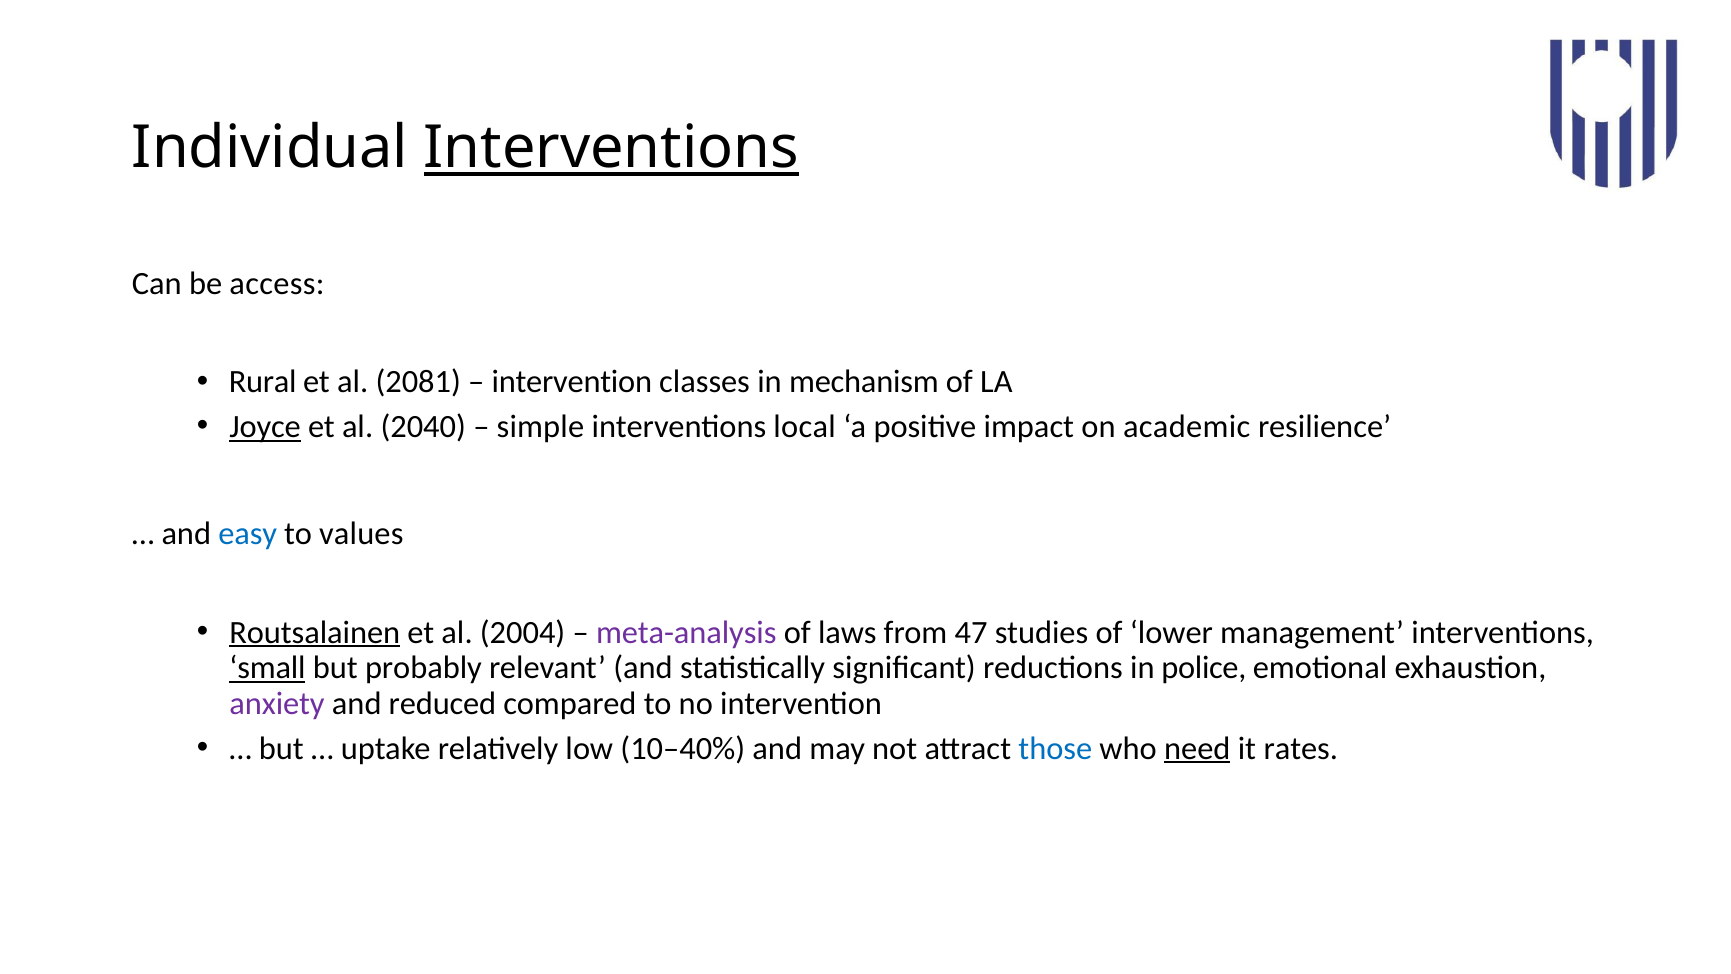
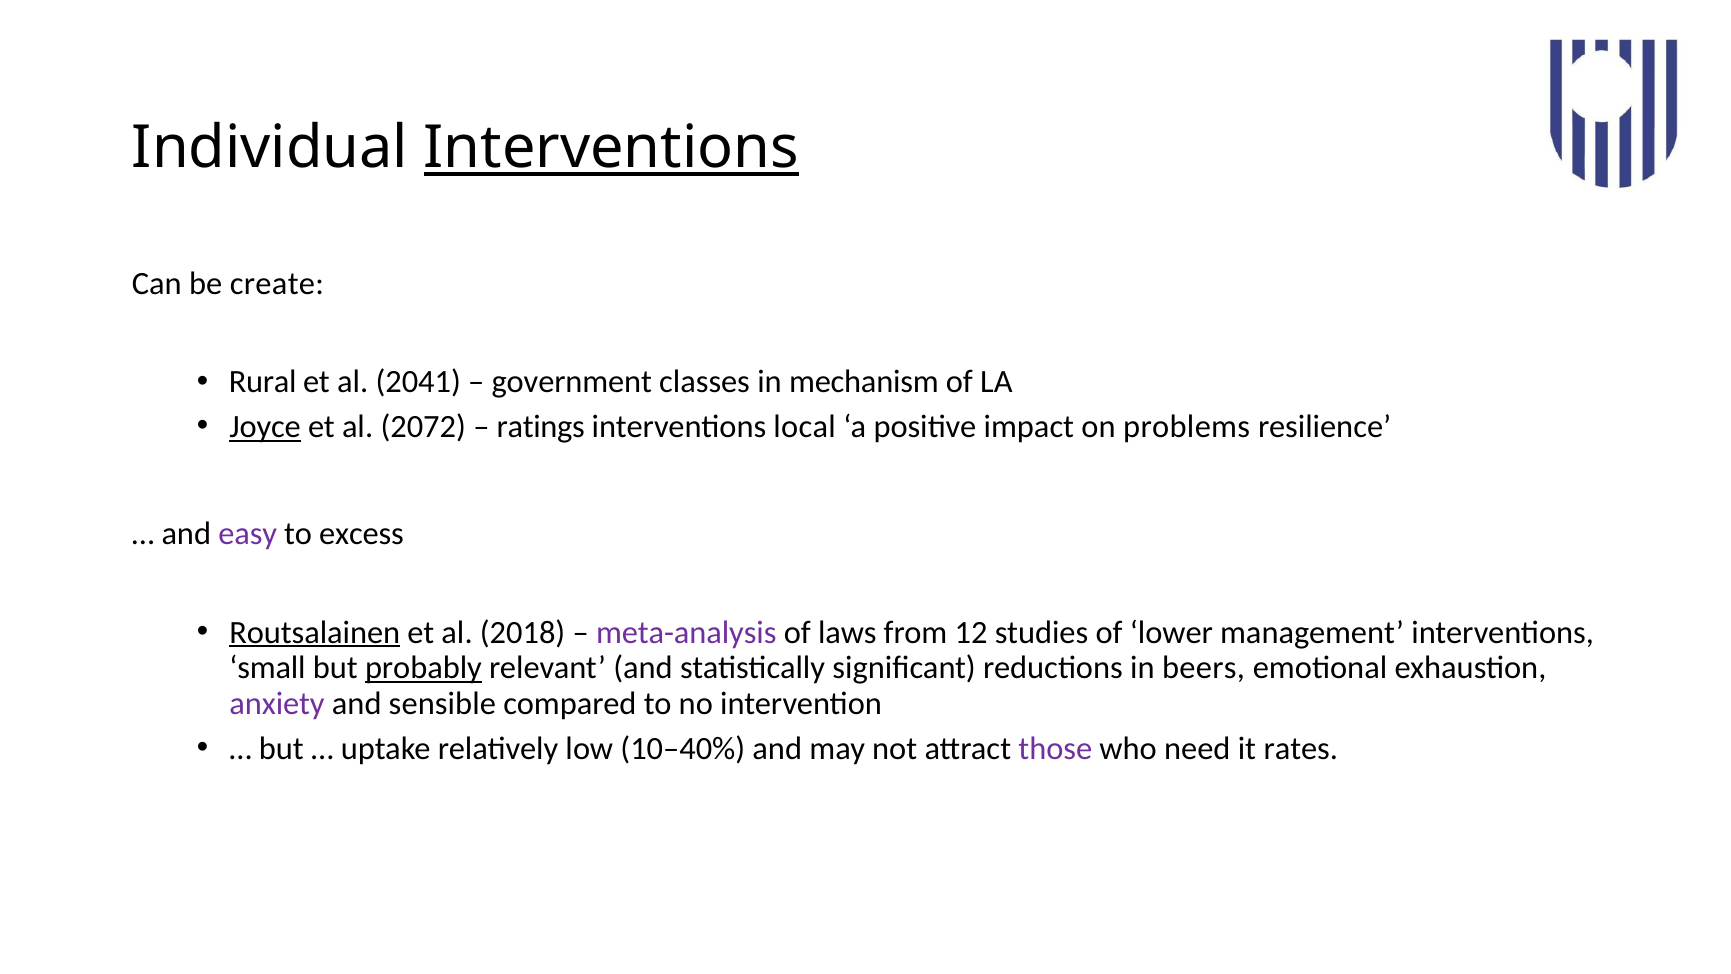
access: access -> create (277, 283)
2081: 2081 -> 2041 (418, 382)
intervention: intervention -> government (572, 382)
2040: 2040 -> 2072 (423, 426)
simple: simple -> ratings (541, 426)
academic: academic -> problems (1187, 426)
easy colour: blue -> purple (248, 534)
values: values -> excess (361, 534)
2004: 2004 -> 2018 (523, 632)
47: 47 -> 12 (971, 632)
small underline: present -> none (267, 668)
probably underline: none -> present (423, 668)
police: police -> beers (1204, 668)
reduced: reduced -> sensible (442, 704)
those colour: blue -> purple (1055, 748)
need underline: present -> none (1197, 748)
